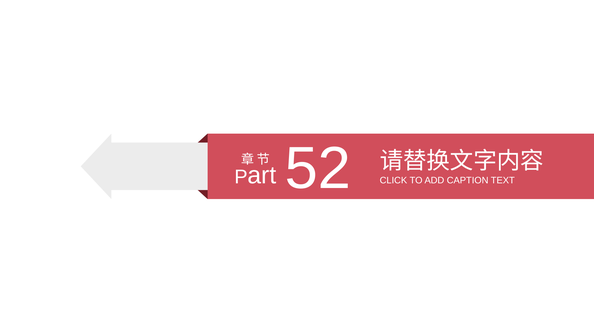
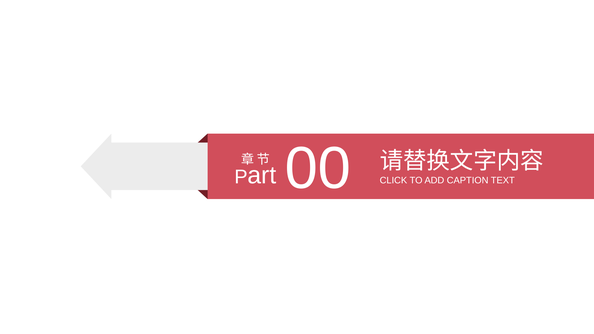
52: 52 -> 00 (318, 169)
